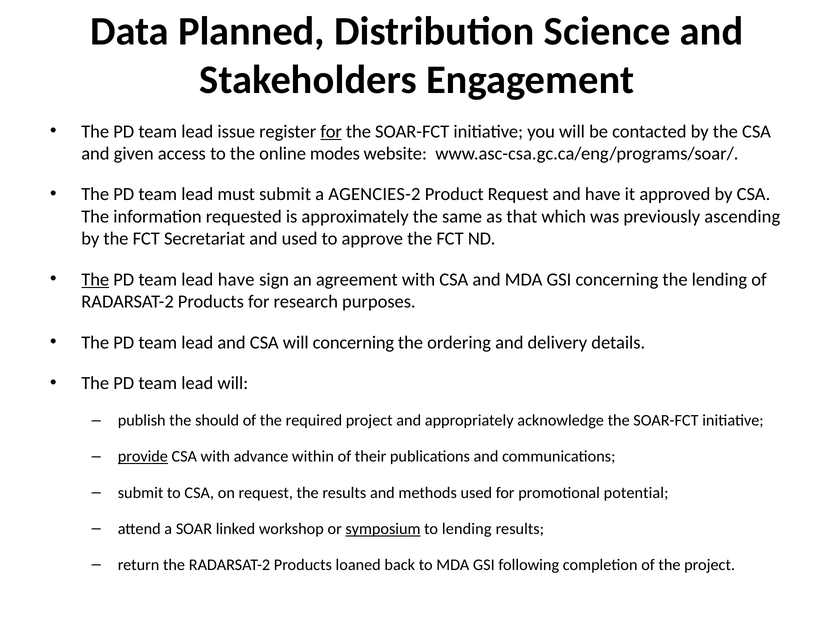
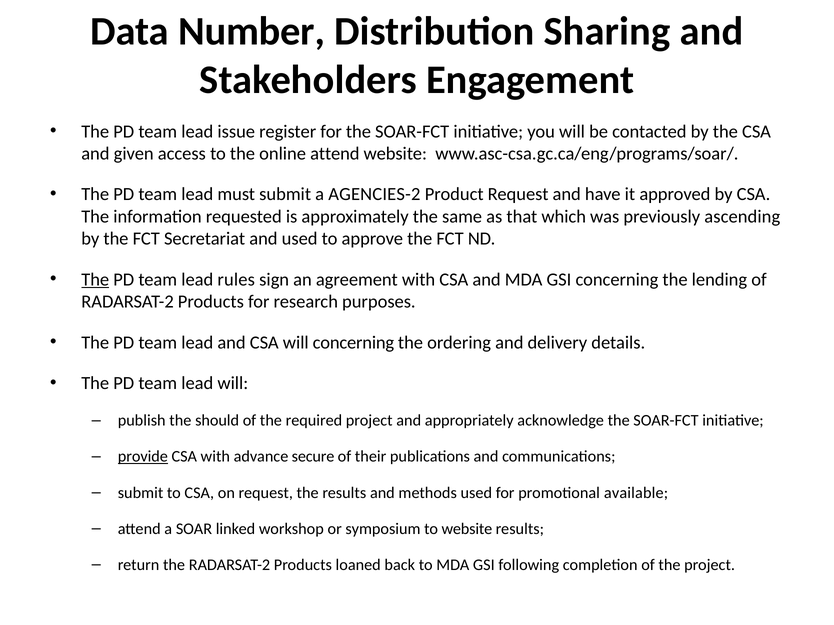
Planned: Planned -> Number (252, 31)
Science: Science -> Sharing (607, 31)
for underline: present -> none (331, 132)
online modes: modes -> attend (335, 154)
lead have: have -> rules (236, 280)
within: within -> secure (313, 457)
potential: potential -> available (636, 493)
symposium underline: present -> none (383, 529)
to lending: lending -> website (467, 529)
